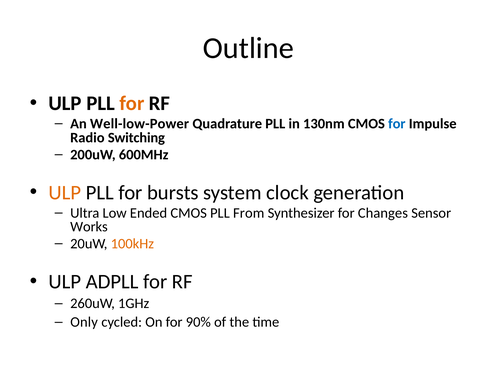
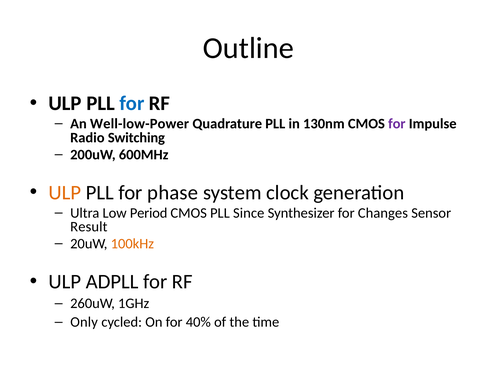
for colour: orange -> blue (132, 103)
for colour: blue -> purple (397, 124)
bursts: bursts -> phase (173, 193)
Ended: Ended -> Period (149, 213)
From: From -> Since (249, 213)
Works: Works -> Result (89, 227)
90%: 90% -> 40% (198, 322)
